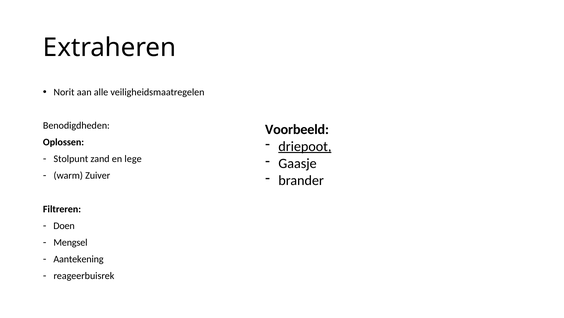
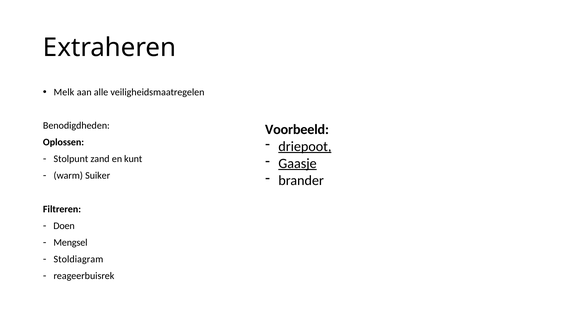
Norit: Norit -> Melk (64, 92)
lege: lege -> kunt (133, 159)
Gaasje underline: none -> present (298, 163)
Zuiver: Zuiver -> Suiker (98, 175)
Aantekening: Aantekening -> Stoldiagram (78, 259)
